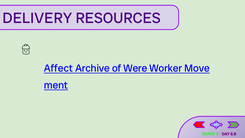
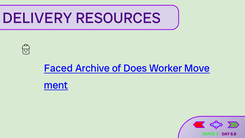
Affect: Affect -> Faced (58, 68)
Were: Were -> Does (135, 68)
